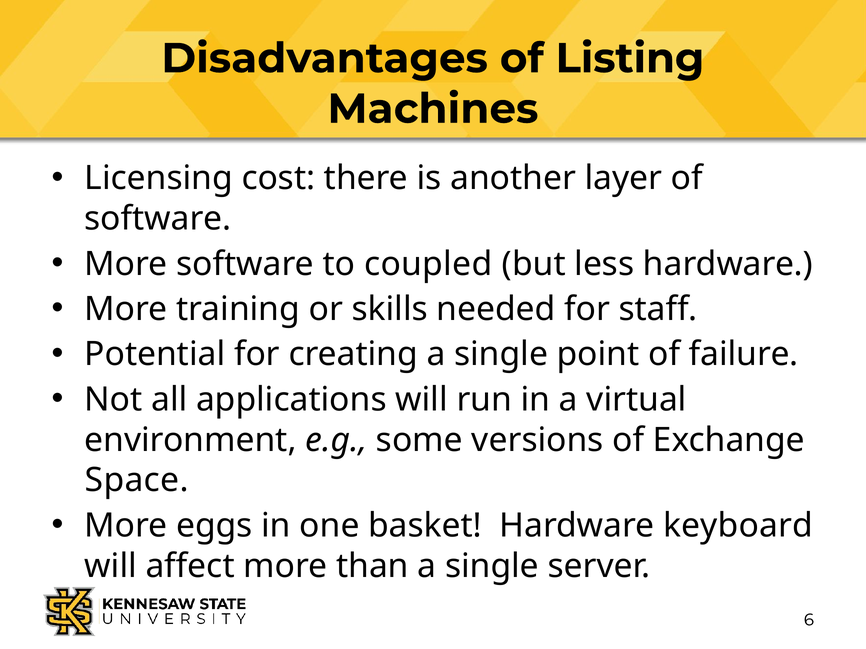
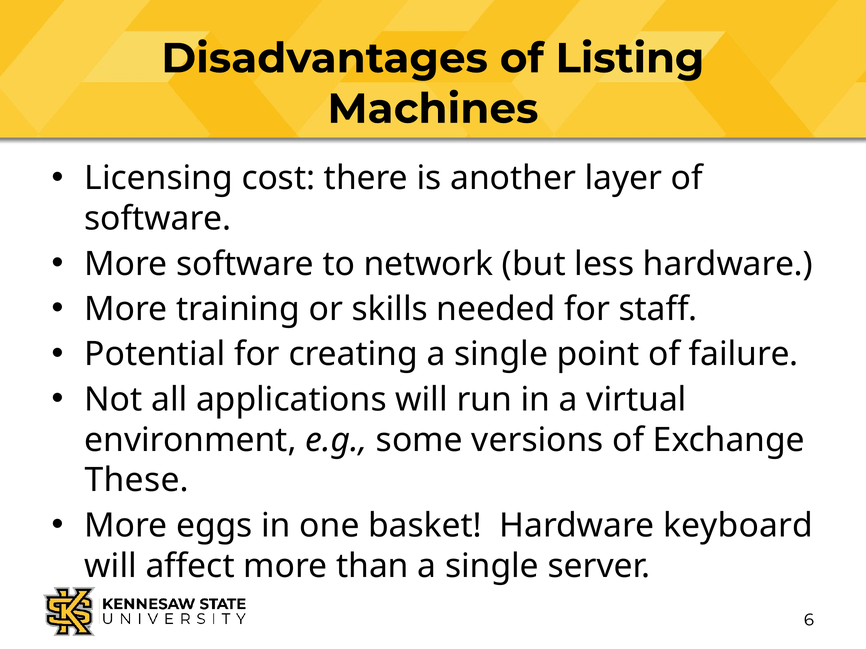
coupled: coupled -> network (429, 264)
Space: Space -> These (137, 481)
